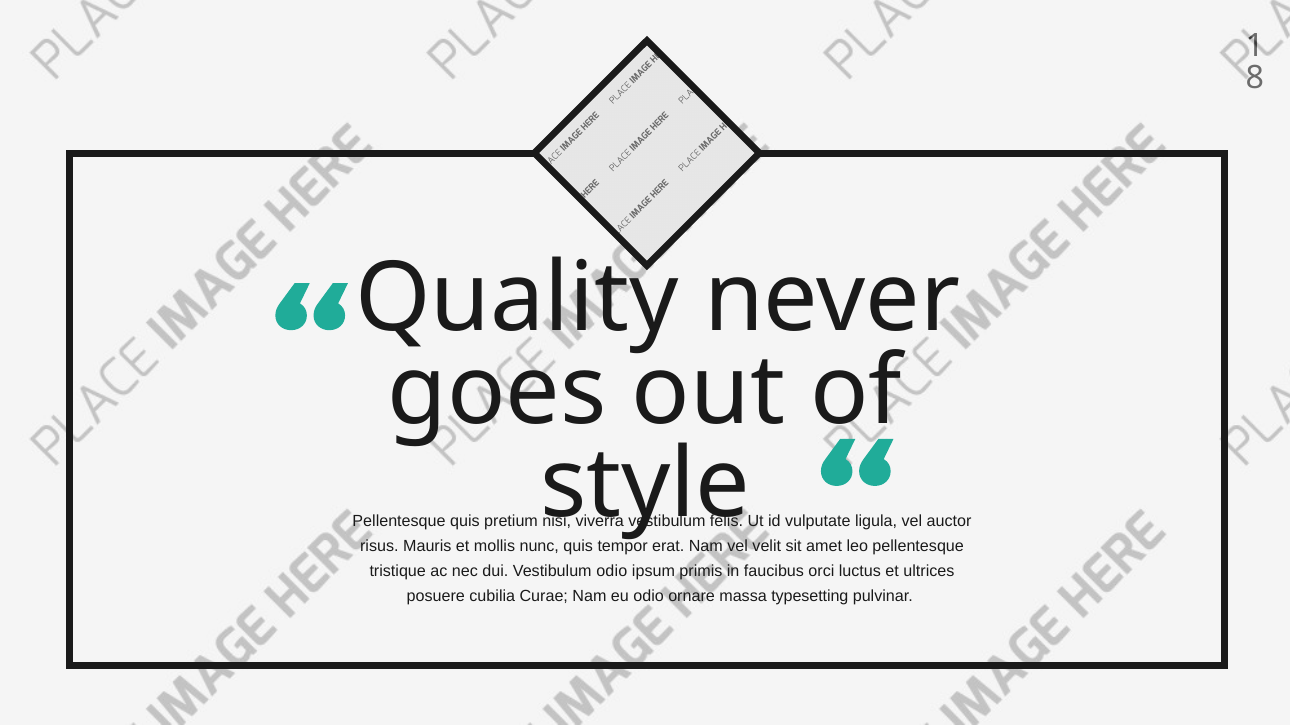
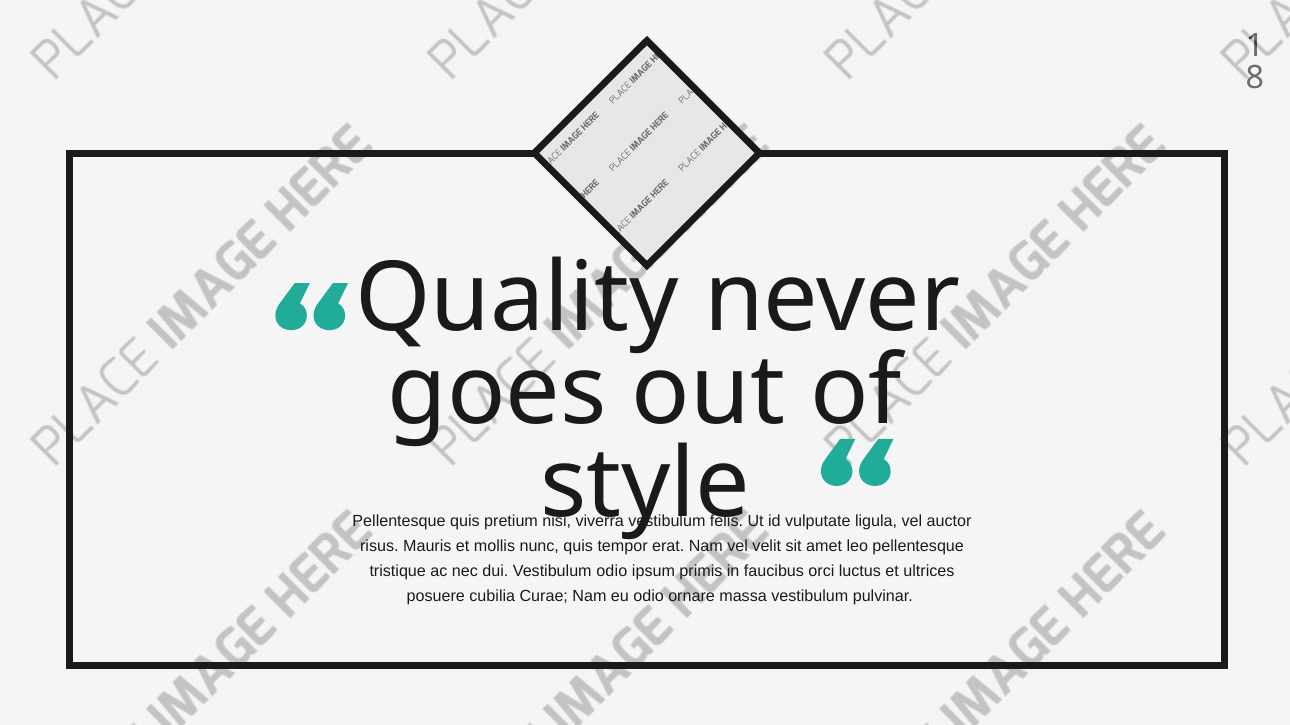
massa typesetting: typesetting -> vestibulum (810, 597)
